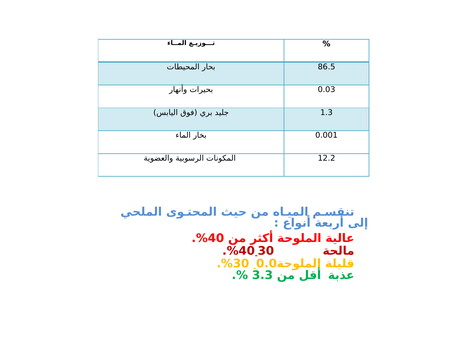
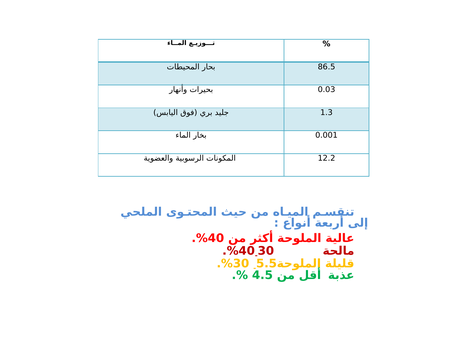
0.0: 0.0 -> 5.5 (267, 264)
3.3: 3.3 -> 4.5 (262, 276)
